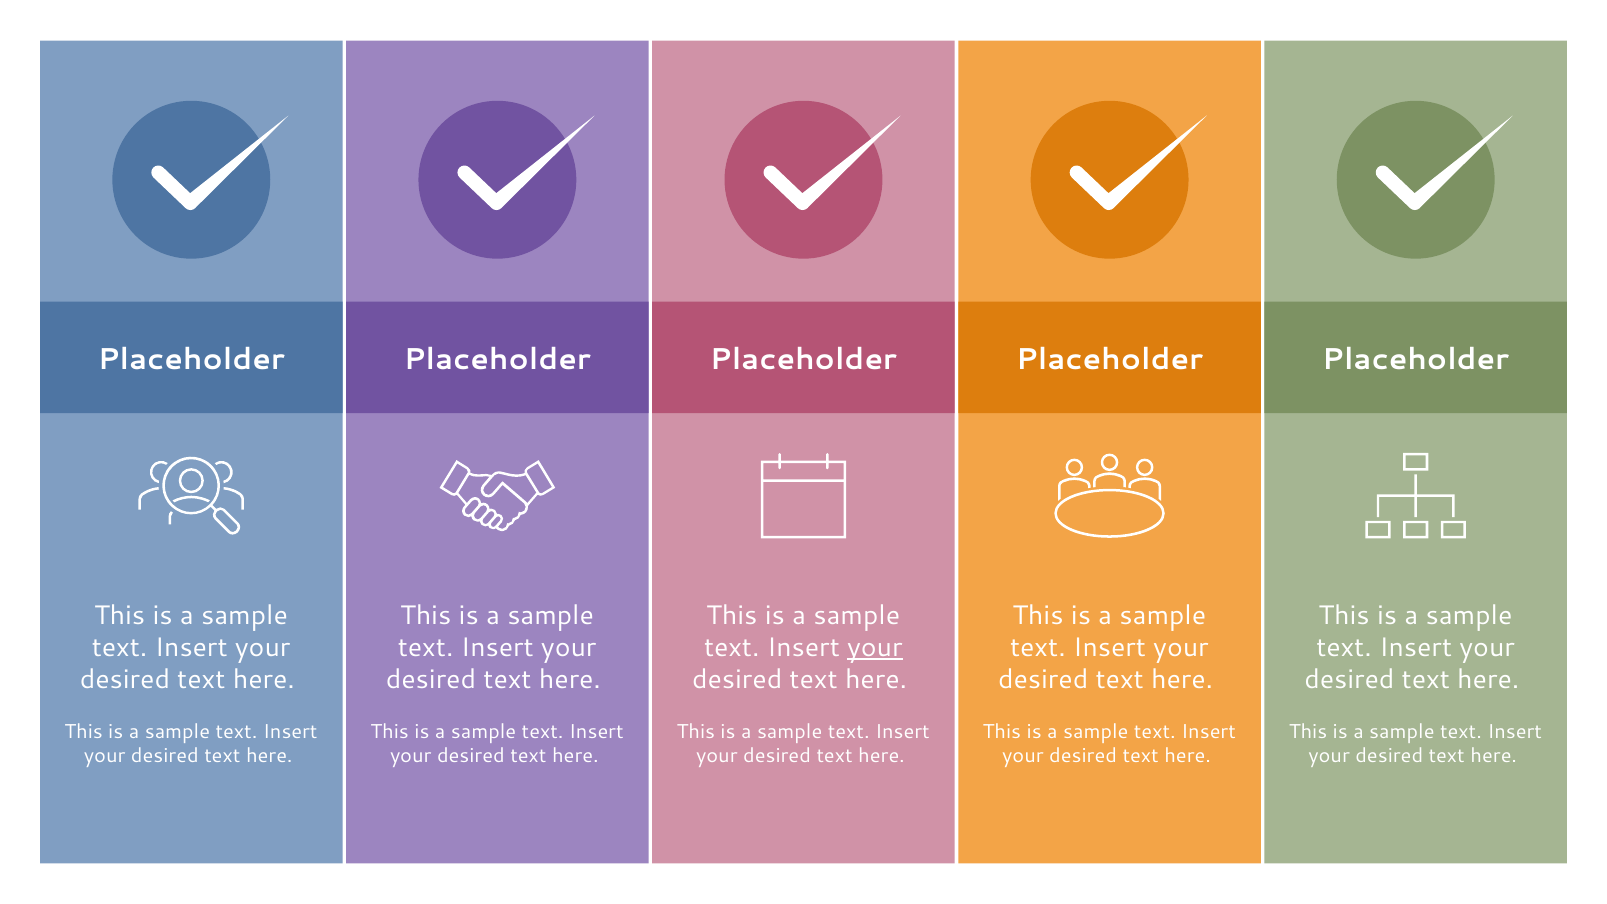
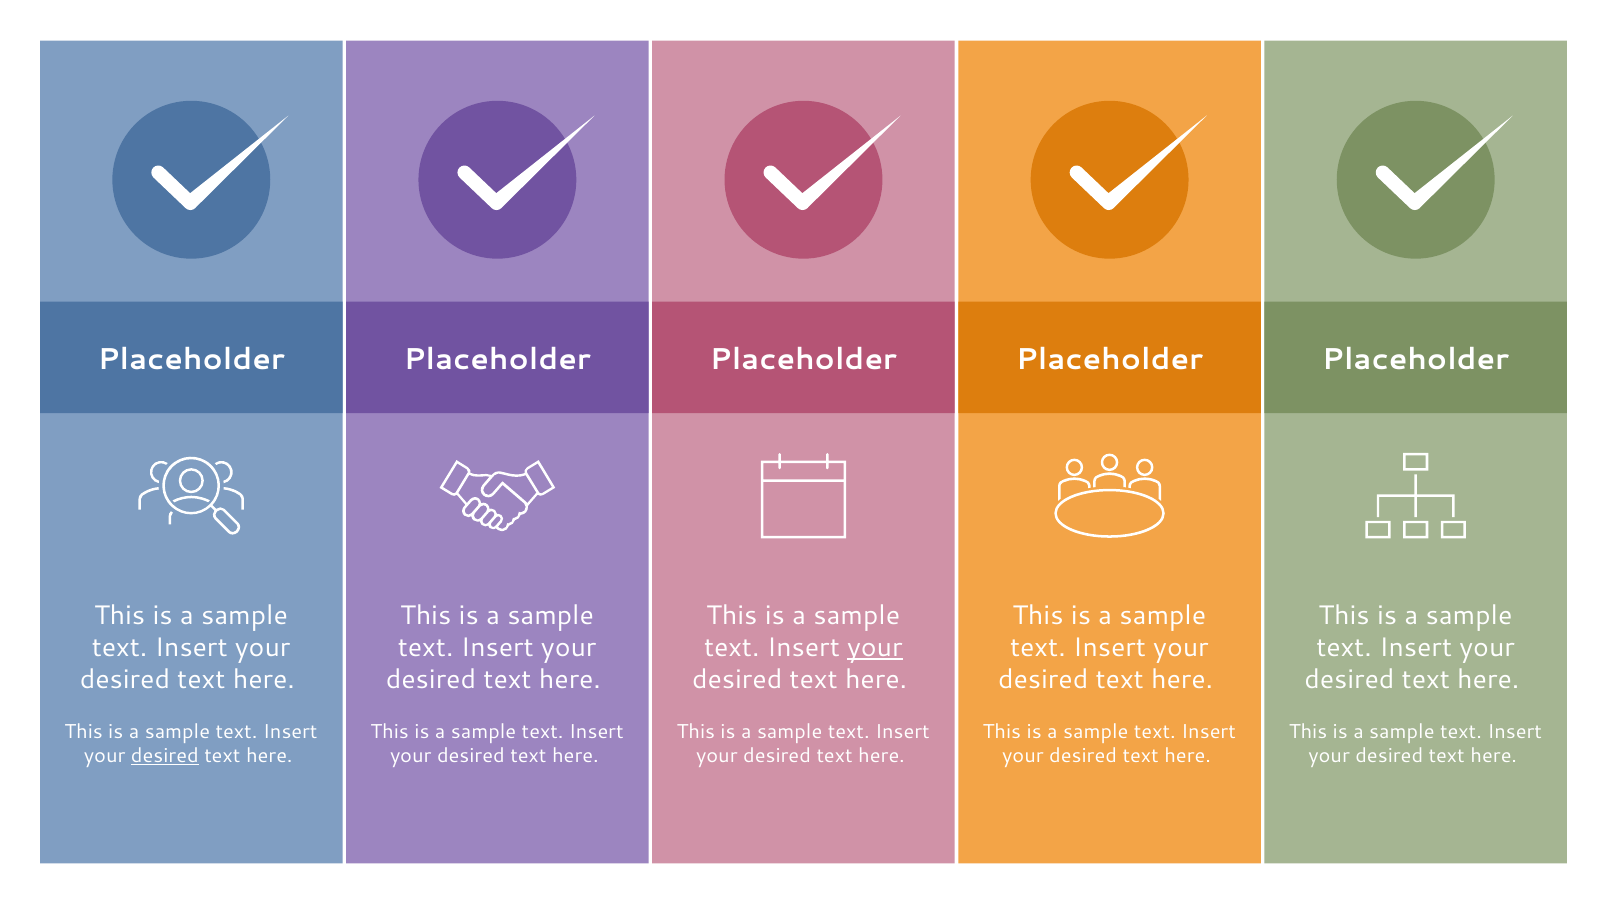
desired underline: none -> present (165, 756)
